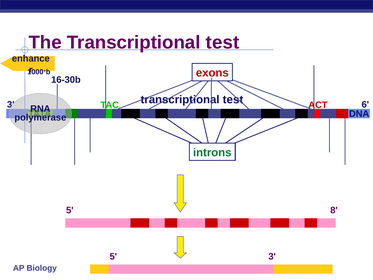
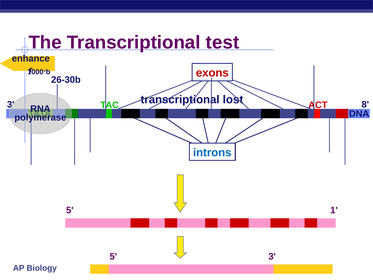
16-30b: 16-30b -> 26-30b (66, 80)
test: test -> lost (233, 100)
6: 6 -> 8 (365, 104)
introns colour: green -> blue (212, 152)
8: 8 -> 1 (334, 210)
